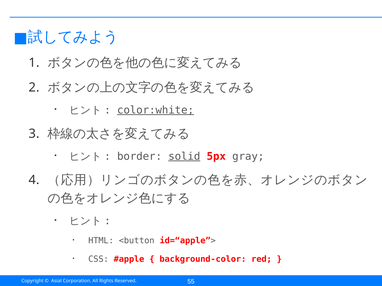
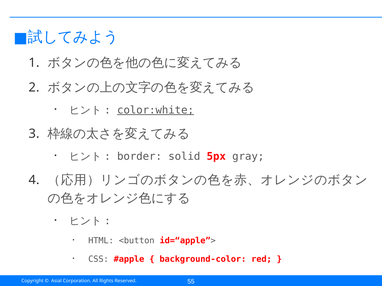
solid underline: present -> none (184, 157)
